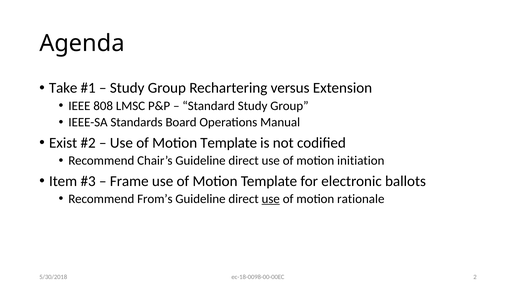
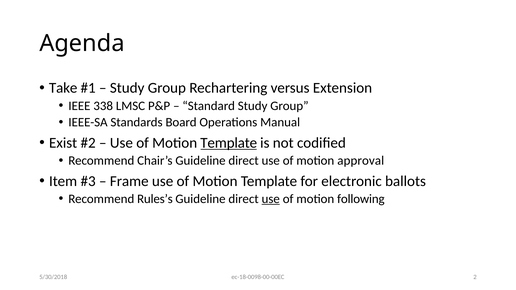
808: 808 -> 338 (103, 106)
Template underline: none -> present (229, 143)
initiation: initiation -> approval (361, 161)
From’s: From’s -> Rules’s (155, 199)
rationale: rationale -> following (361, 199)
